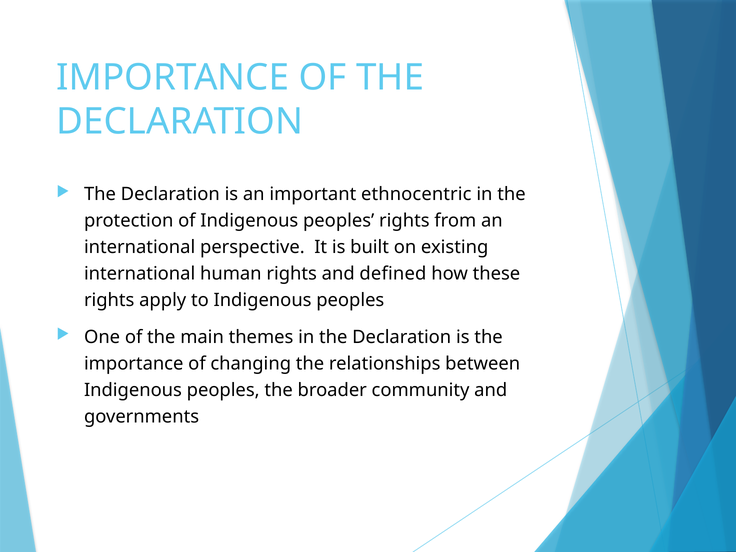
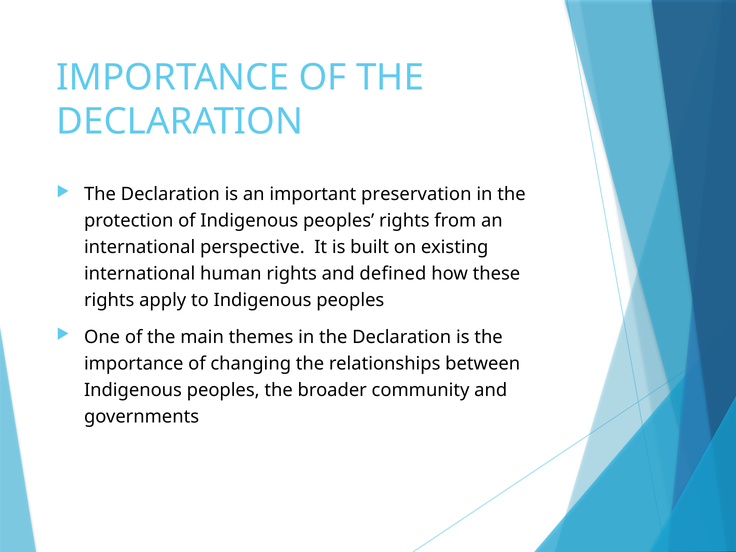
ethnocentric: ethnocentric -> preservation (416, 194)
